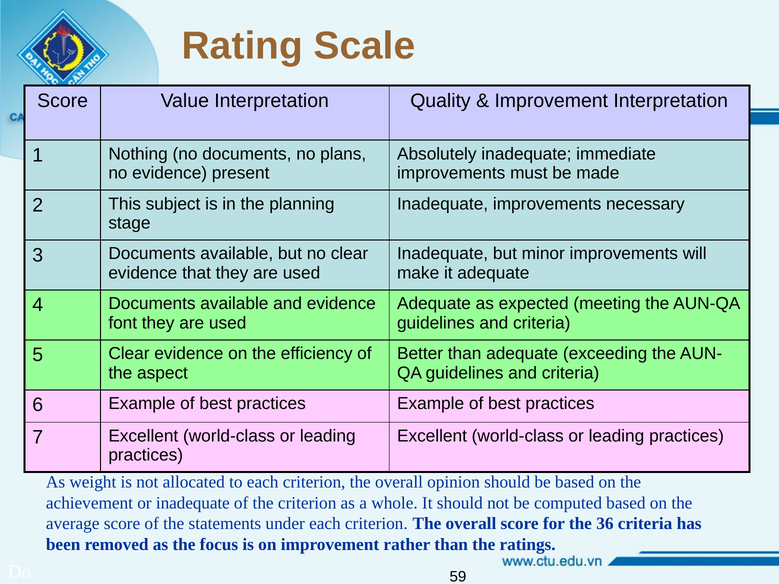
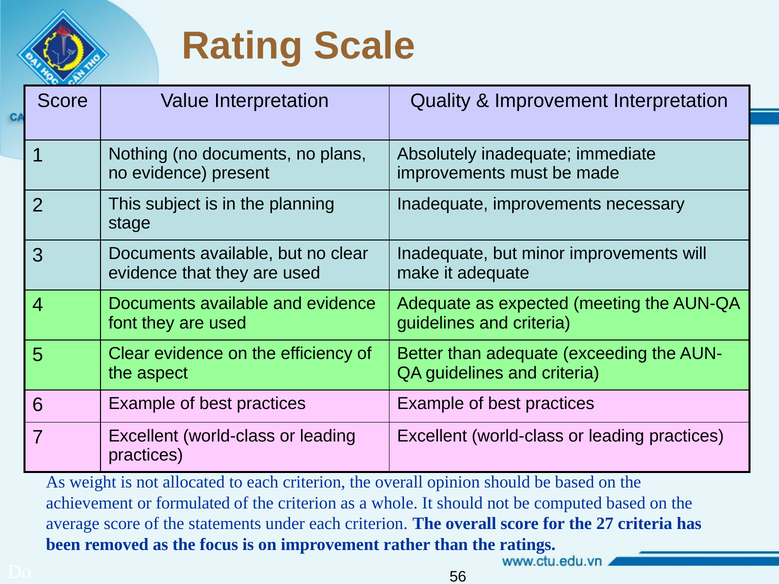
or inadequate: inadequate -> formulated (193, 503)
36: 36 -> 27 (605, 524)
59: 59 -> 56 (458, 577)
